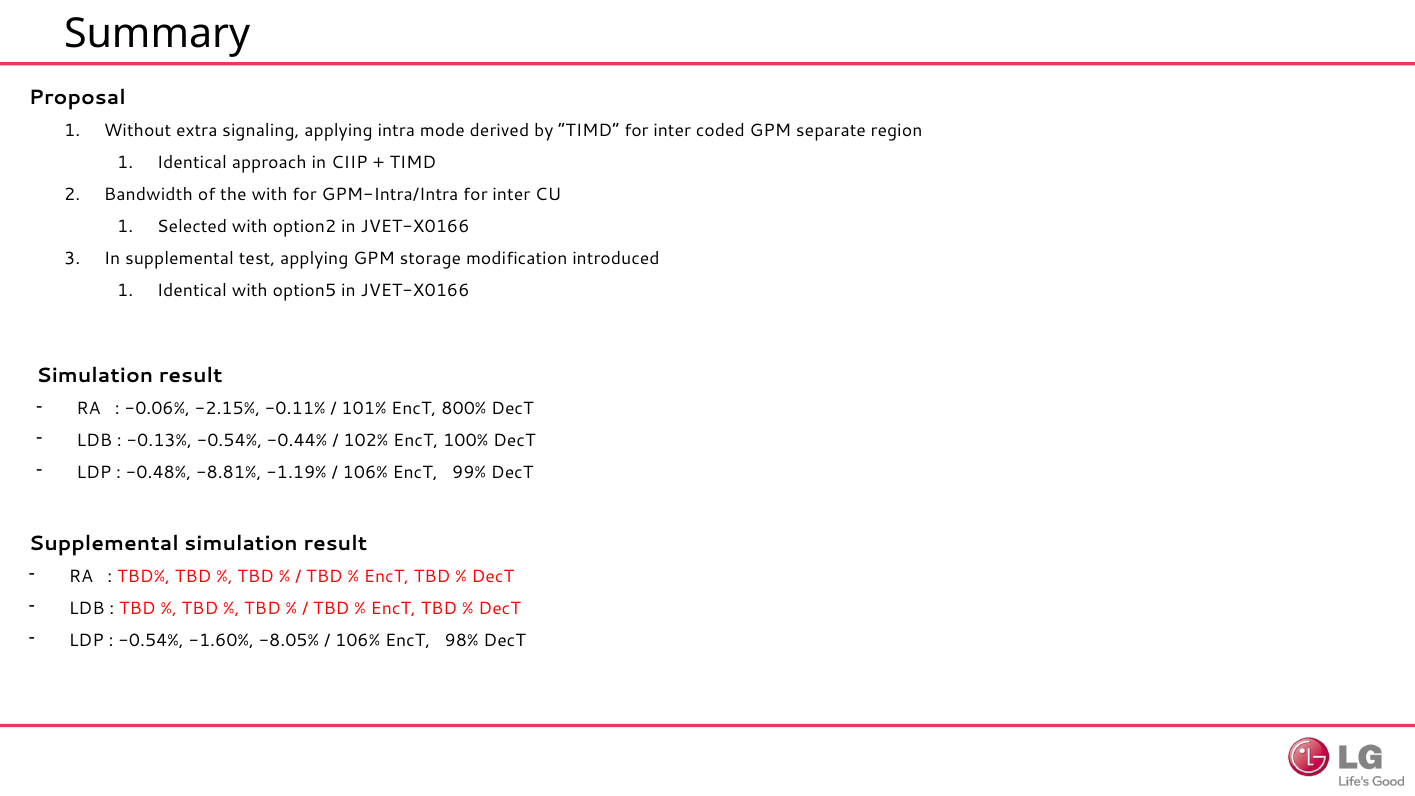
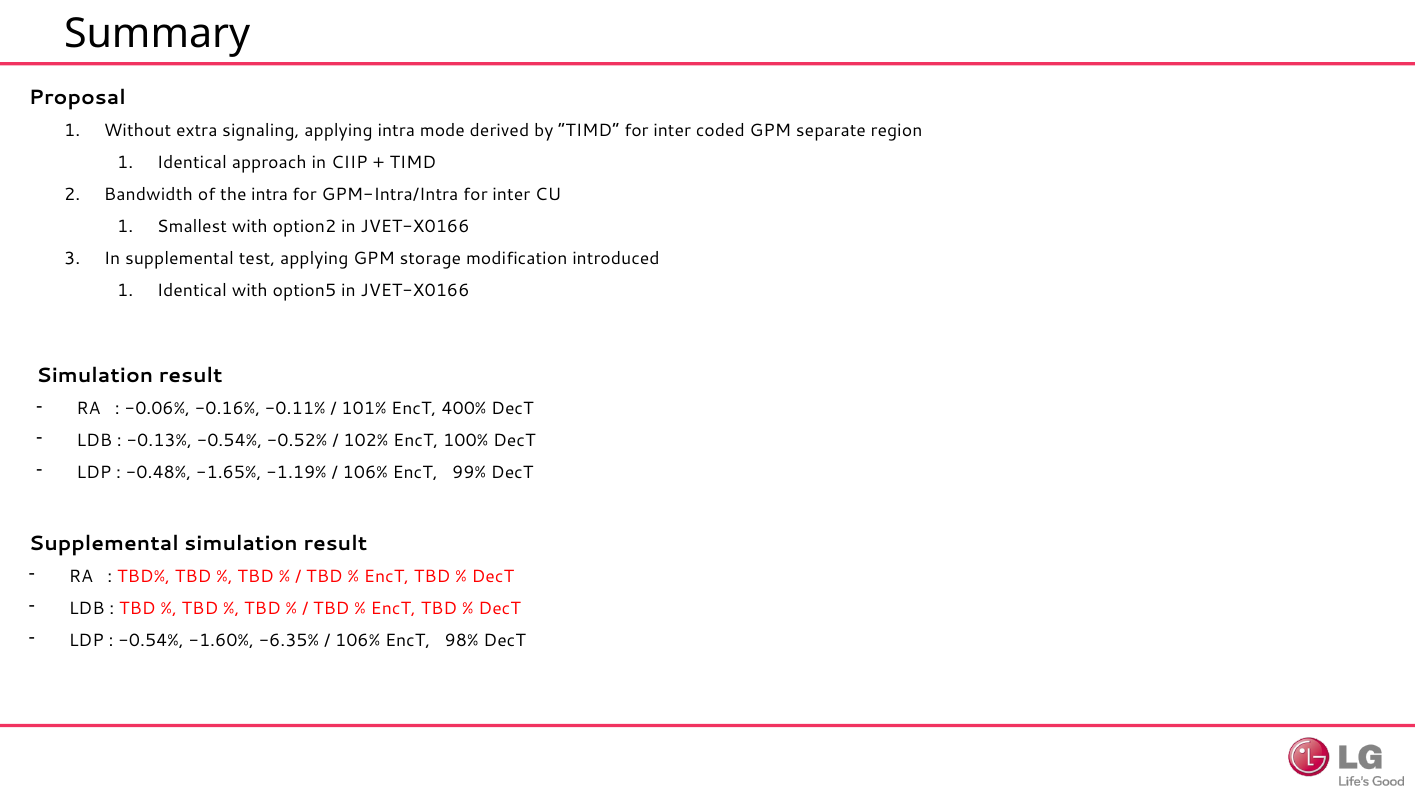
the with: with -> intra (270, 195)
Selected: Selected -> Smallest (192, 227)
-2.15%: -2.15% -> -0.16% (228, 409)
800%: 800% -> 400% (464, 409)
-0.44%: -0.44% -> -0.52% (297, 441)
-8.81%: -8.81% -> -1.65% (229, 473)
-8.05%: -8.05% -> -6.35% (289, 640)
